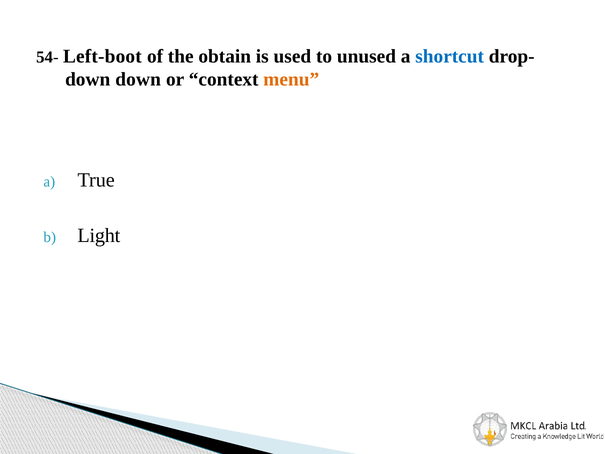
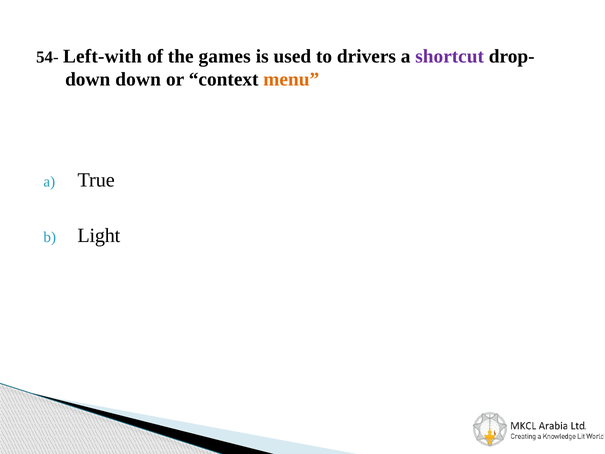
Left-boot: Left-boot -> Left-with (102, 56)
obtain: obtain -> games (225, 56)
unused: unused -> drivers (366, 56)
shortcut colour: blue -> purple (450, 56)
